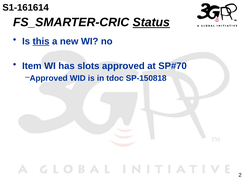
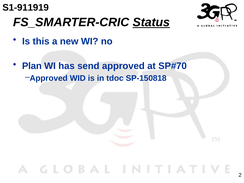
S1-161614: S1-161614 -> S1-911919 (26, 8)
this underline: present -> none (41, 41)
Item: Item -> Plan (32, 66)
slots: slots -> send (88, 66)
